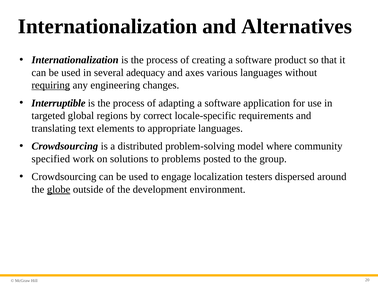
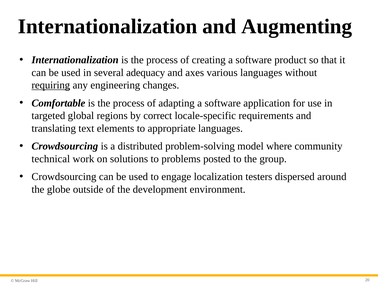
Alternatives: Alternatives -> Augmenting (297, 26)
Interruptible: Interruptible -> Comfortable (58, 103)
specified: specified -> technical (51, 159)
globe underline: present -> none (59, 189)
